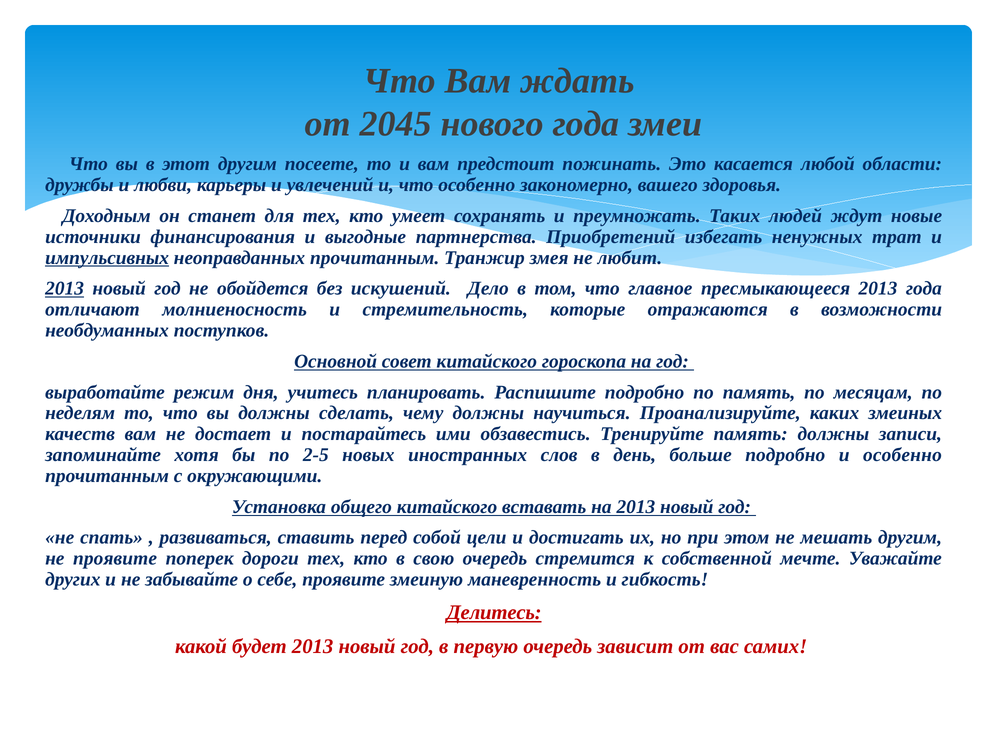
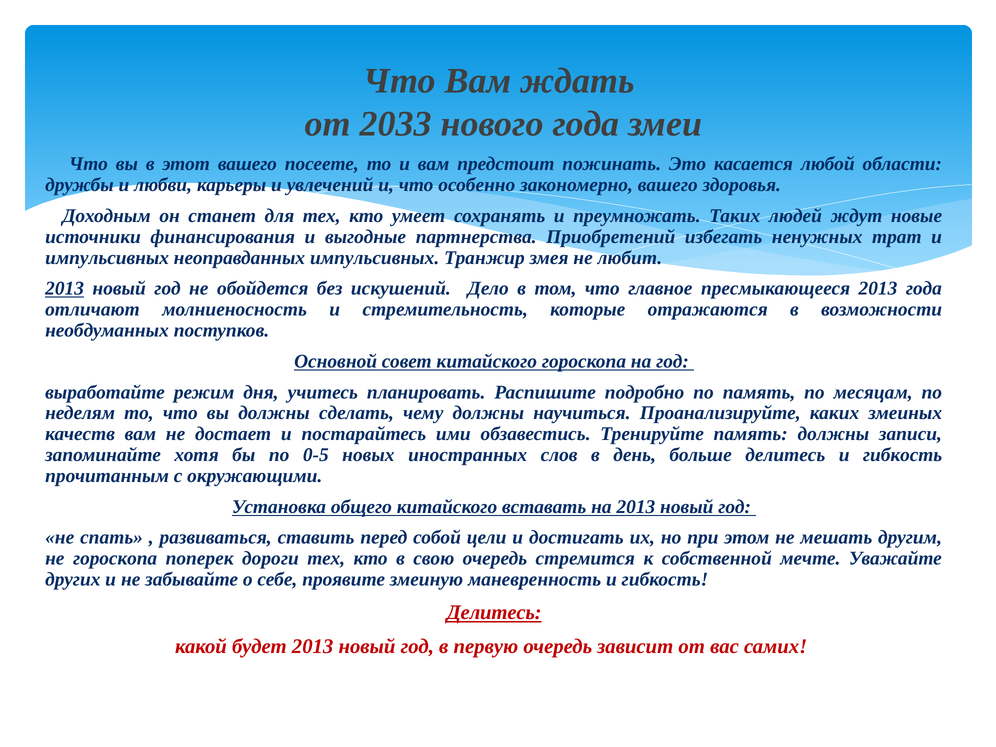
2045: 2045 -> 2033 (396, 124)
этот другим: другим -> вашего (247, 164)
импульсивных underline: present -> none (107, 258)
неоправданных прочитанным: прочитанным -> импульсивных (375, 258)
2-5: 2-5 -> 0-5 (316, 455)
больше подробно: подробно -> делитесь (785, 455)
особенно: особенно -> гибкость (903, 455)
не проявите: проявите -> гороскопа (115, 559)
